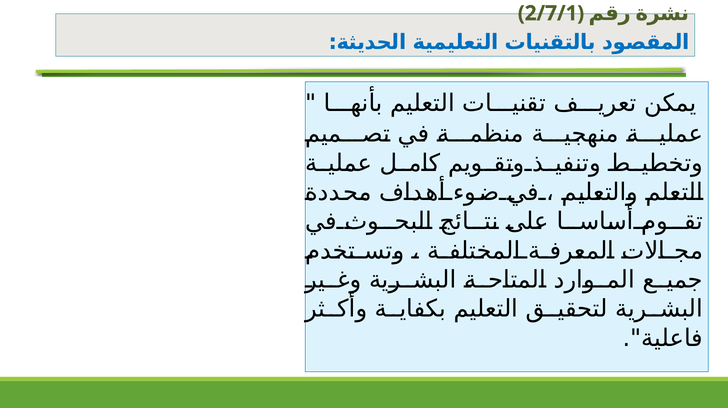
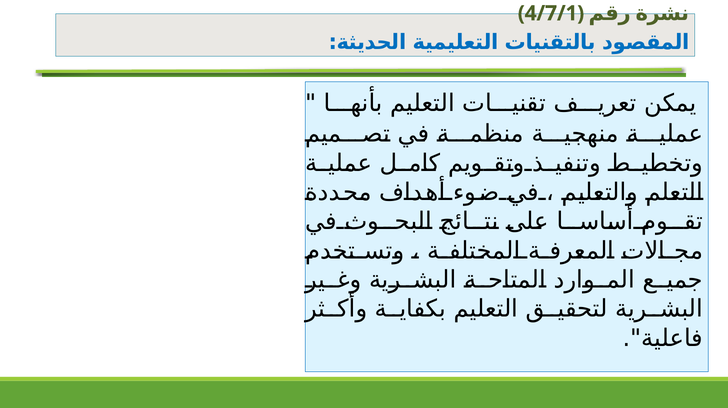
2/7/1: 2/7/1 -> 4/7/1 (551, 13)
